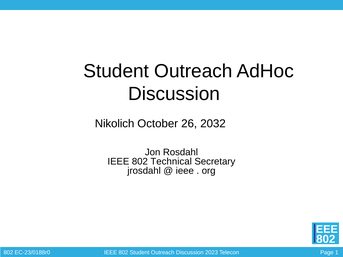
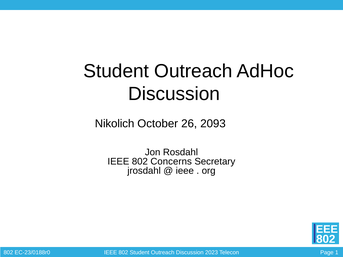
2032: 2032 -> 2093 (213, 124)
Technical: Technical -> Concerns (171, 162)
